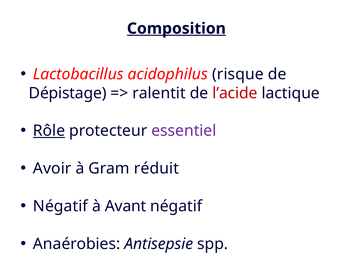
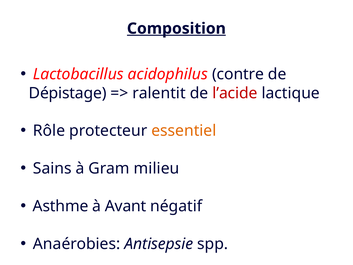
risque: risque -> contre (238, 74)
Rôle underline: present -> none (49, 131)
essentiel colour: purple -> orange (184, 131)
Avoir: Avoir -> Sains (52, 168)
réduit: réduit -> milieu (157, 168)
Négatif: Négatif -> Asthme (61, 206)
